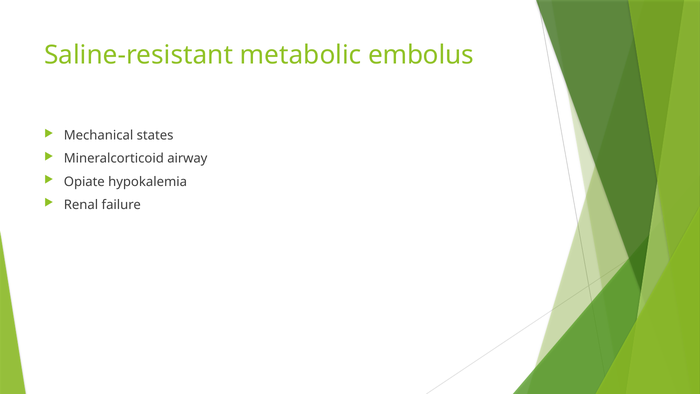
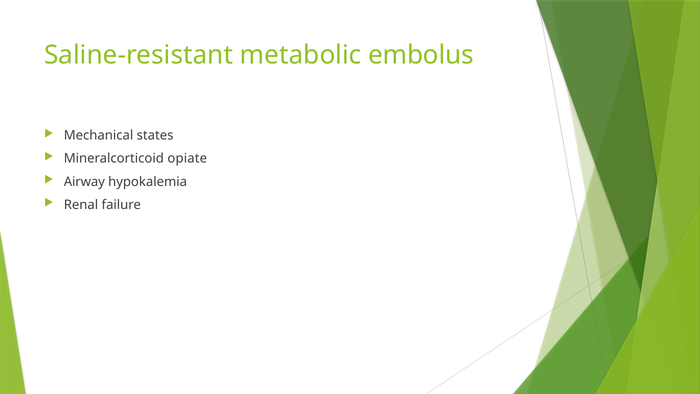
airway: airway -> opiate (187, 159)
Opiate: Opiate -> Airway (84, 182)
